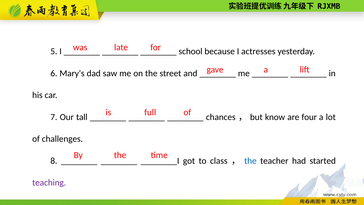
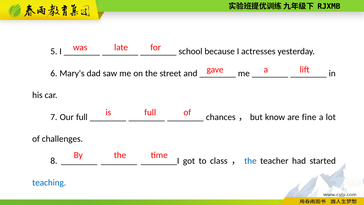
Our tall: tall -> full (82, 117)
four: four -> fine (309, 117)
teaching colour: purple -> blue (49, 182)
